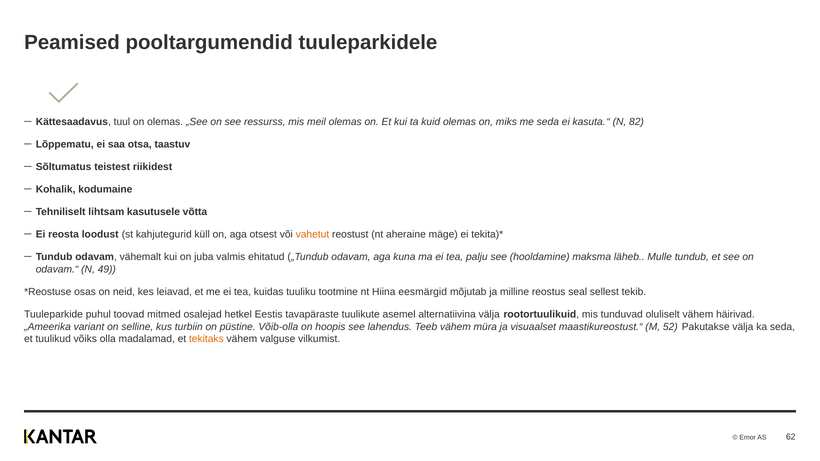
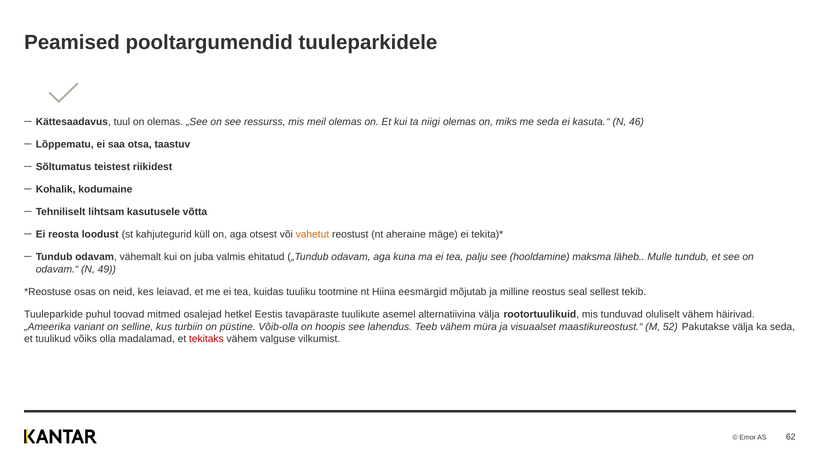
kuid: kuid -> niigi (431, 122)
82: 82 -> 46 (637, 122)
tekitaks colour: orange -> red (206, 339)
